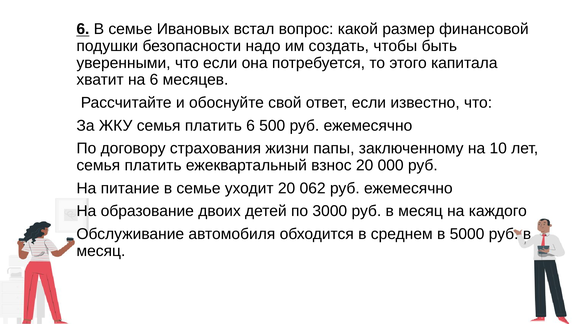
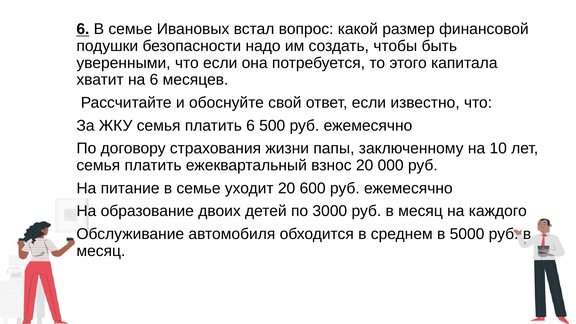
062: 062 -> 600 (313, 188)
